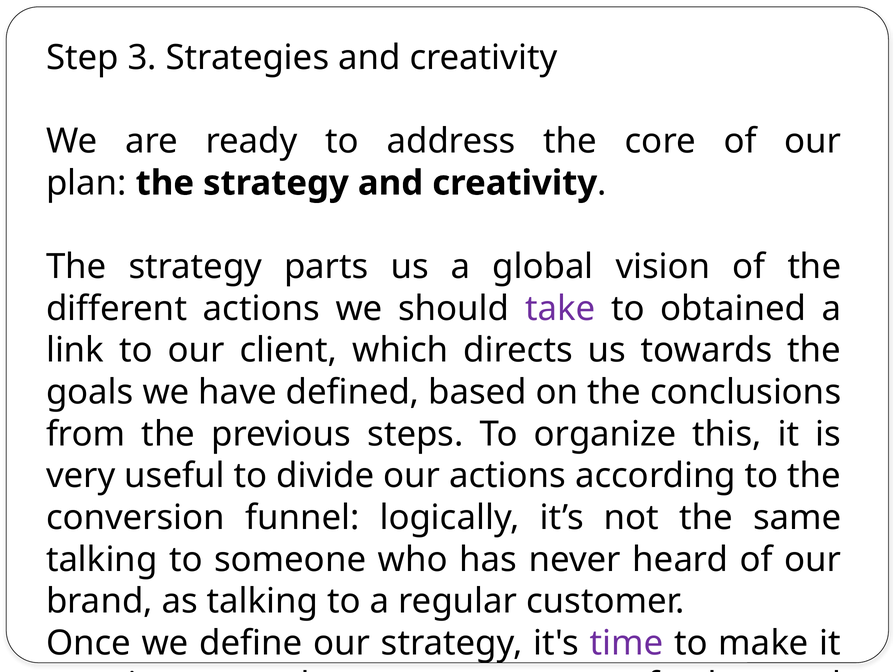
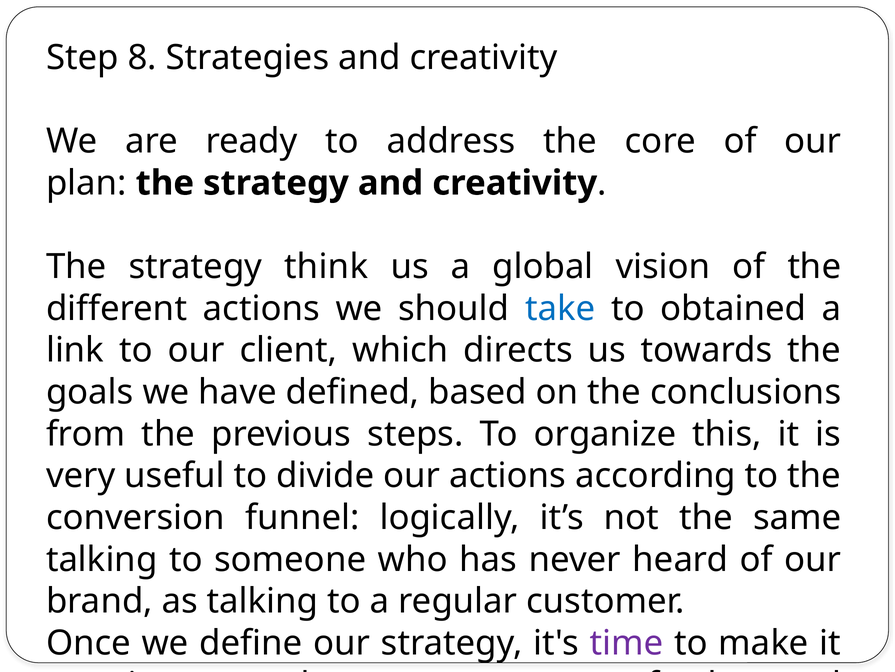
3: 3 -> 8 (142, 58)
parts: parts -> think (326, 266)
take colour: purple -> blue (560, 308)
